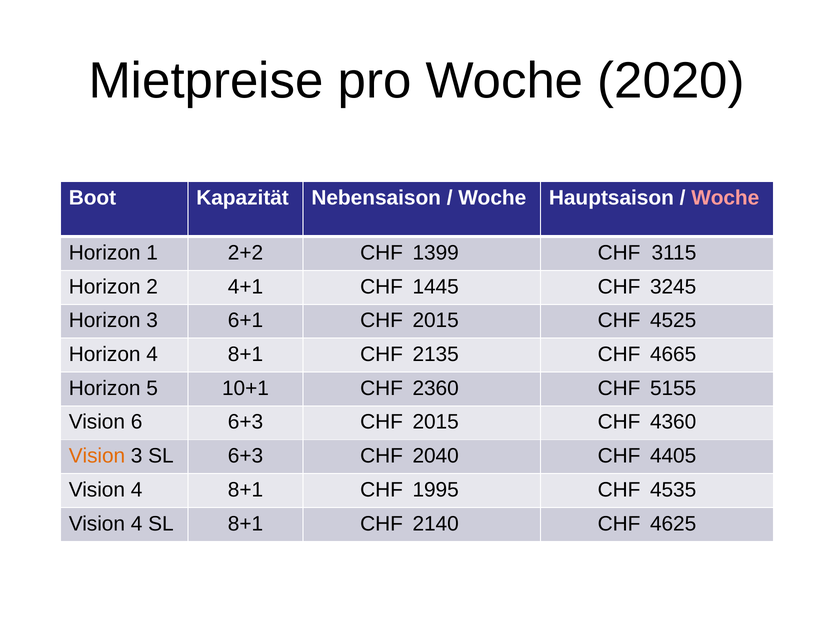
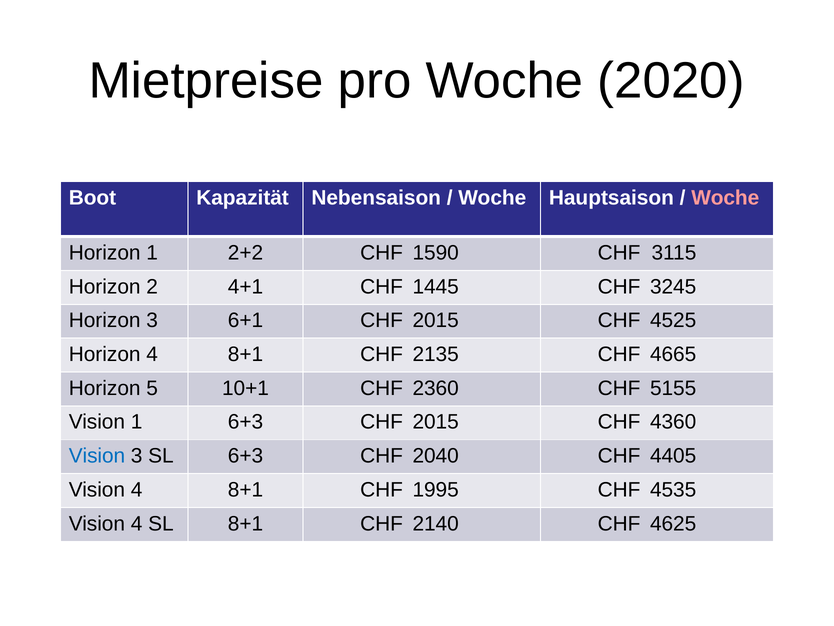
1399: 1399 -> 1590 (436, 253)
Vision 6: 6 -> 1 (137, 422)
Vision colour: orange -> blue (97, 456)
